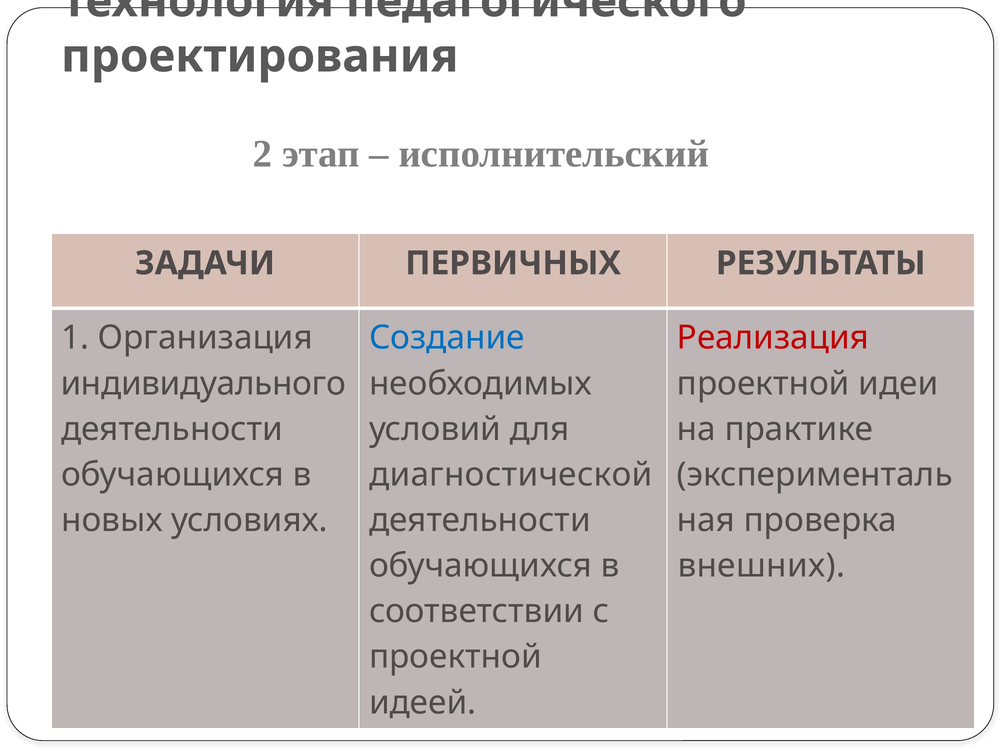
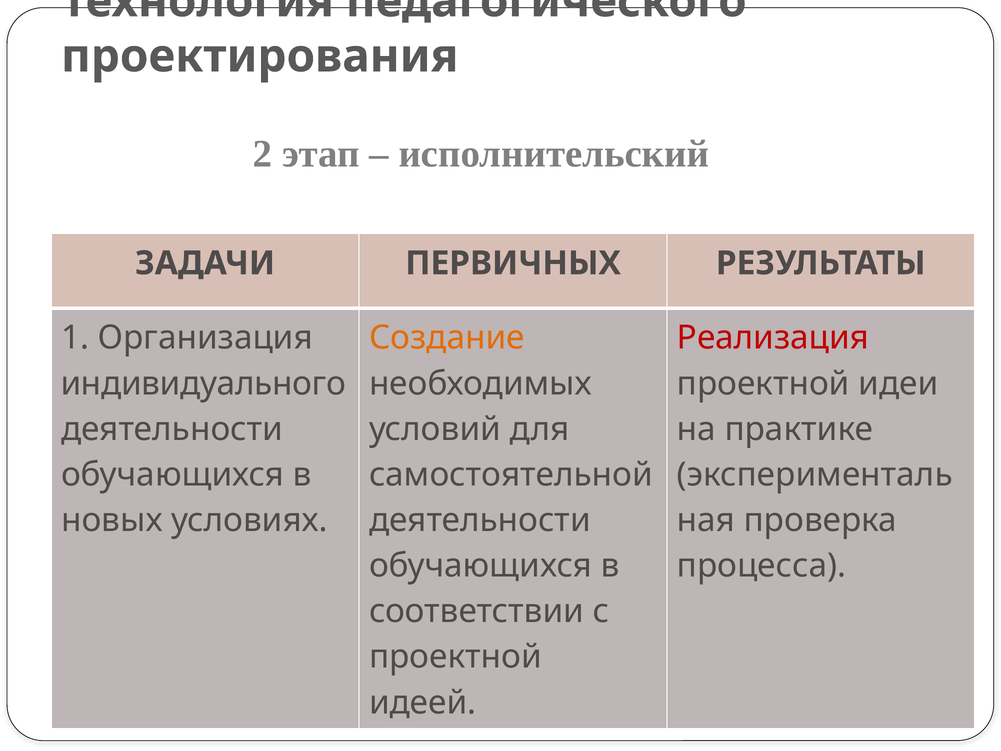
Создание colour: blue -> orange (447, 338)
диагностической: диагностической -> самостоятельной (511, 475)
внешних: внешних -> процесса (761, 566)
